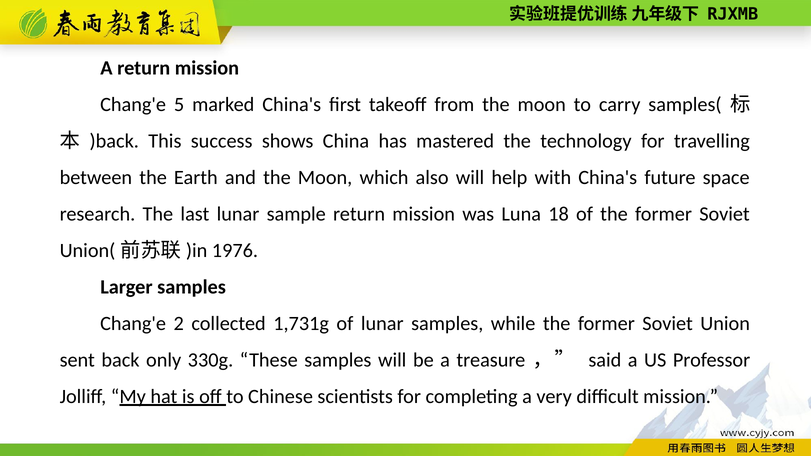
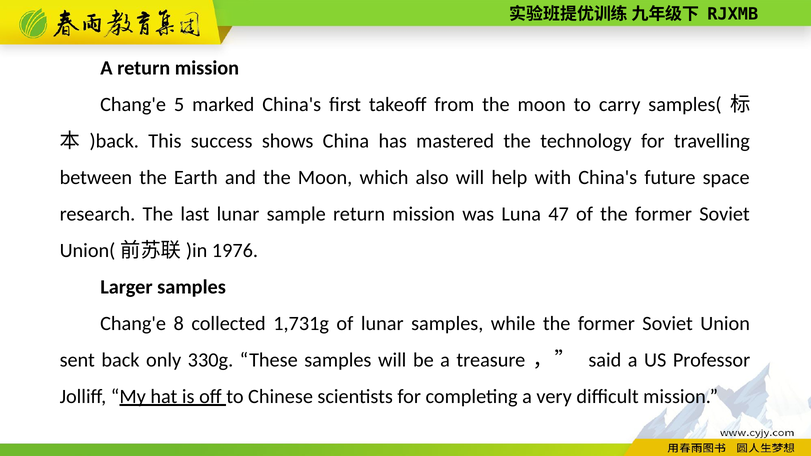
18: 18 -> 47 (559, 214)
2: 2 -> 8 (179, 324)
